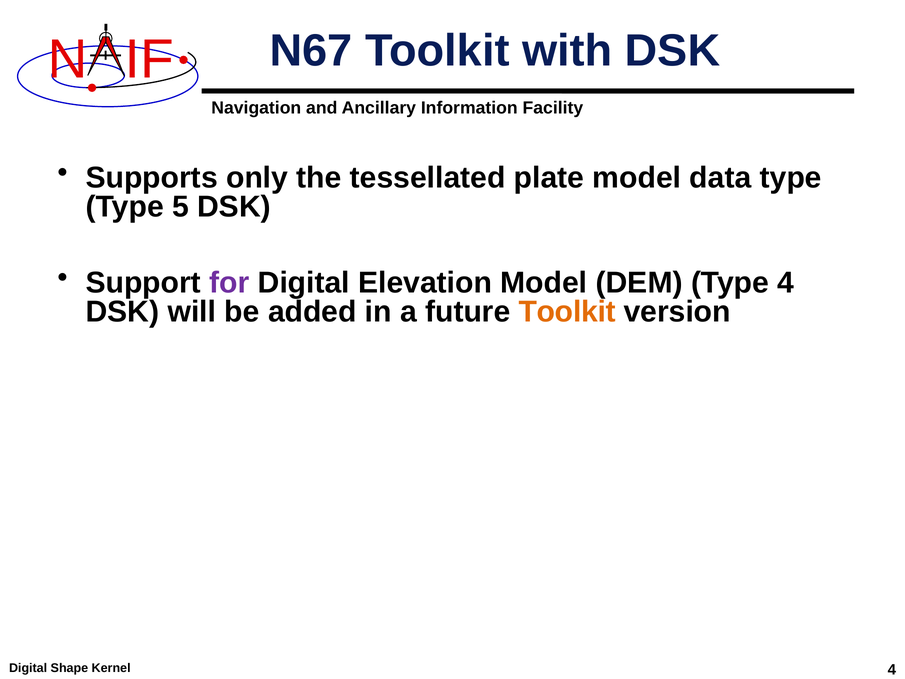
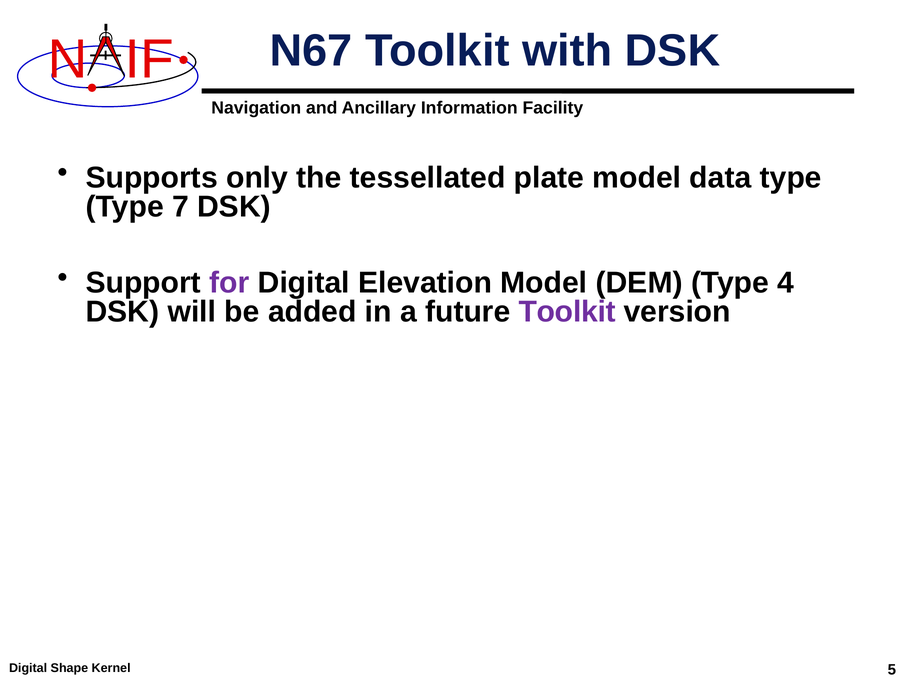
5: 5 -> 7 (181, 207)
Toolkit colour: orange -> purple (567, 312)
Kernel 4: 4 -> 5 (892, 670)
